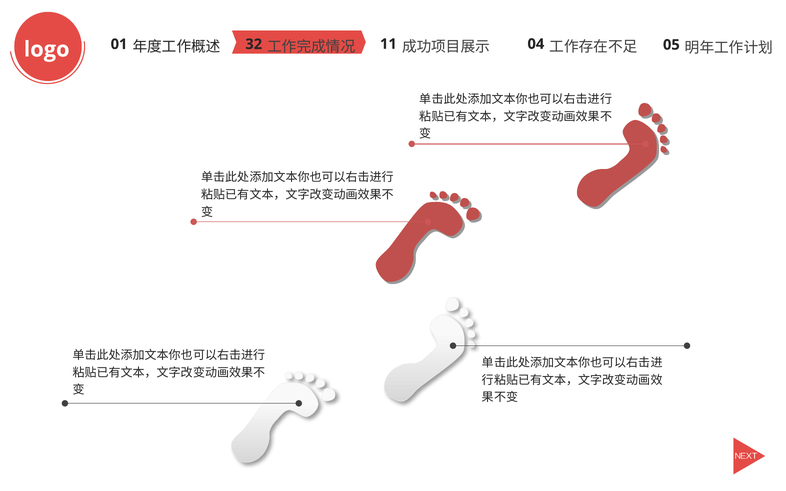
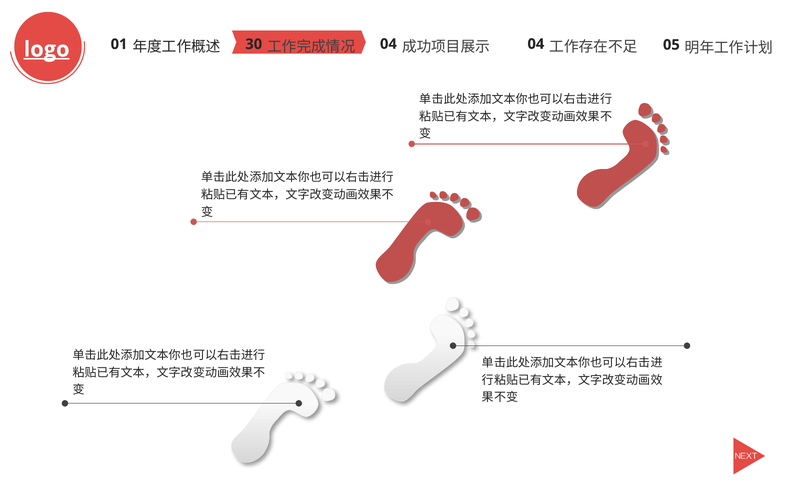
logo underline: none -> present (47, 49)
32: 32 -> 30 (254, 44)
11: 11 -> 04 (388, 44)
